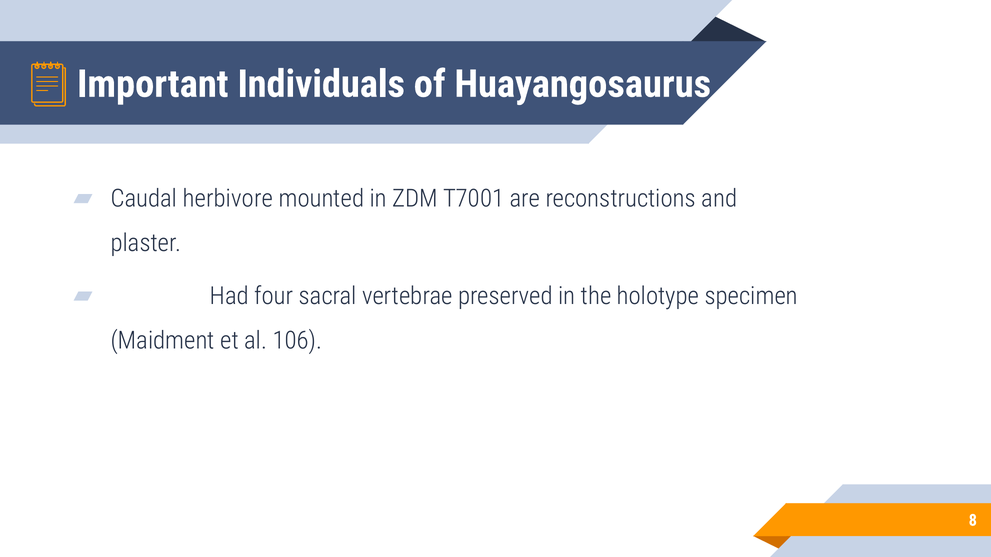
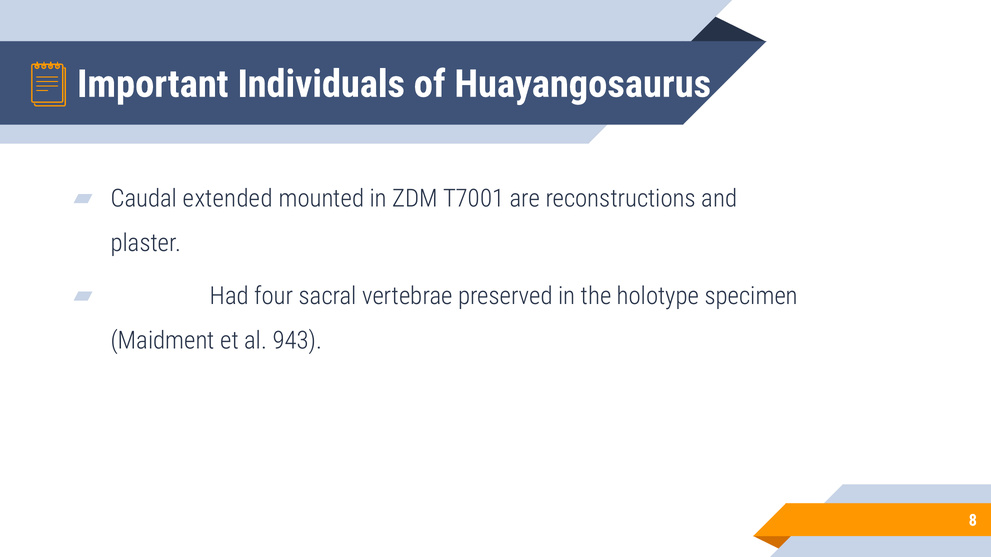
herbivore: herbivore -> extended (228, 199)
106: 106 -> 943 (297, 341)
